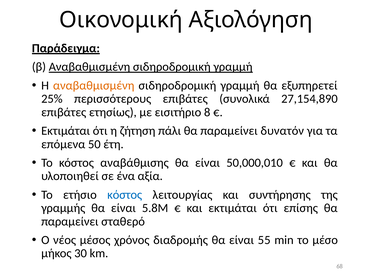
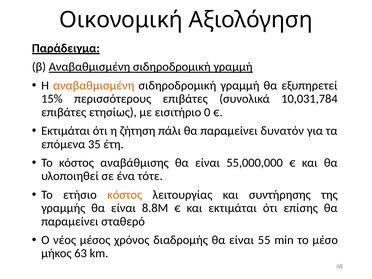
25%: 25% -> 15% (52, 99)
27,154,890: 27,154,890 -> 10,031,784 (309, 99)
8: 8 -> 0 (207, 112)
50: 50 -> 35 (94, 144)
50,000,010: 50,000,010 -> 55,000,000 (255, 163)
αξία: αξία -> τότε (150, 176)
κόστος colour: blue -> orange (125, 195)
5.8Μ: 5.8Μ -> 8.8Μ (155, 208)
30: 30 -> 63 (81, 253)
